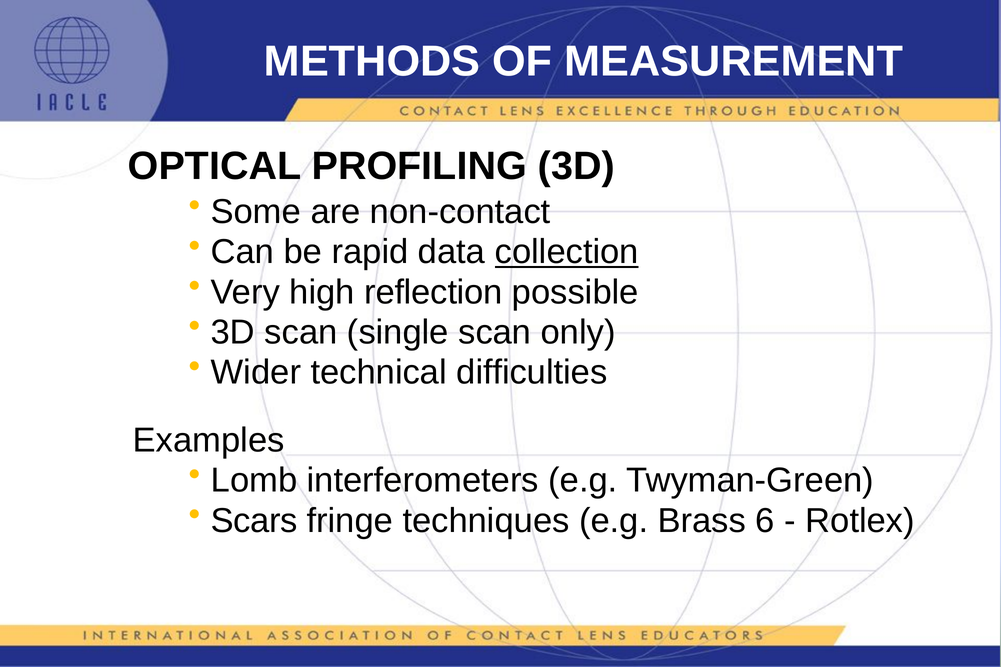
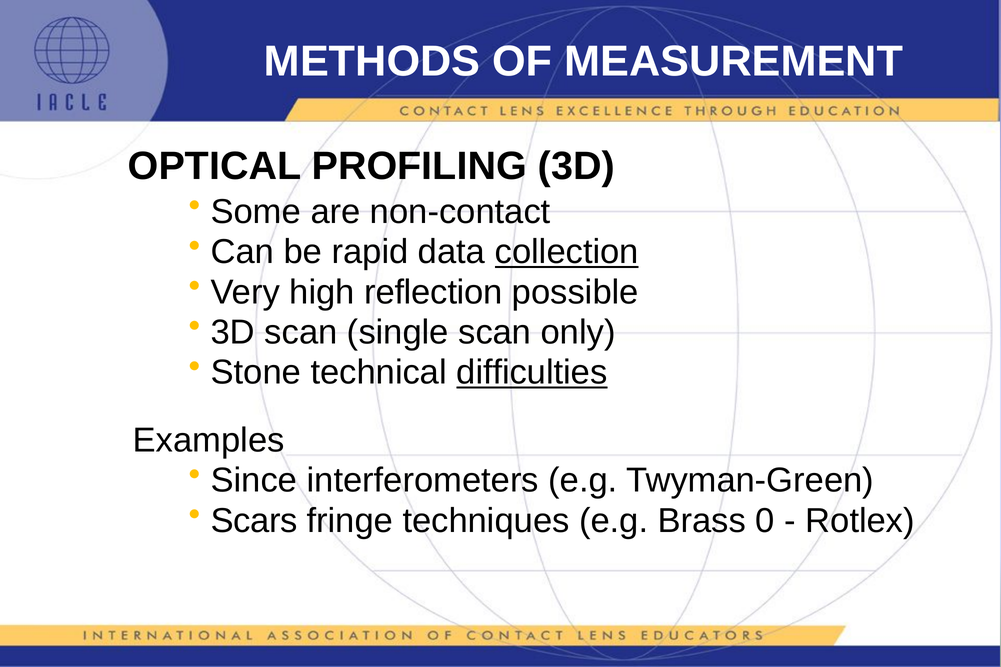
Wider: Wider -> Stone (256, 373)
difficulties underline: none -> present (532, 373)
Lomb: Lomb -> Since (254, 481)
6: 6 -> 0 (765, 521)
